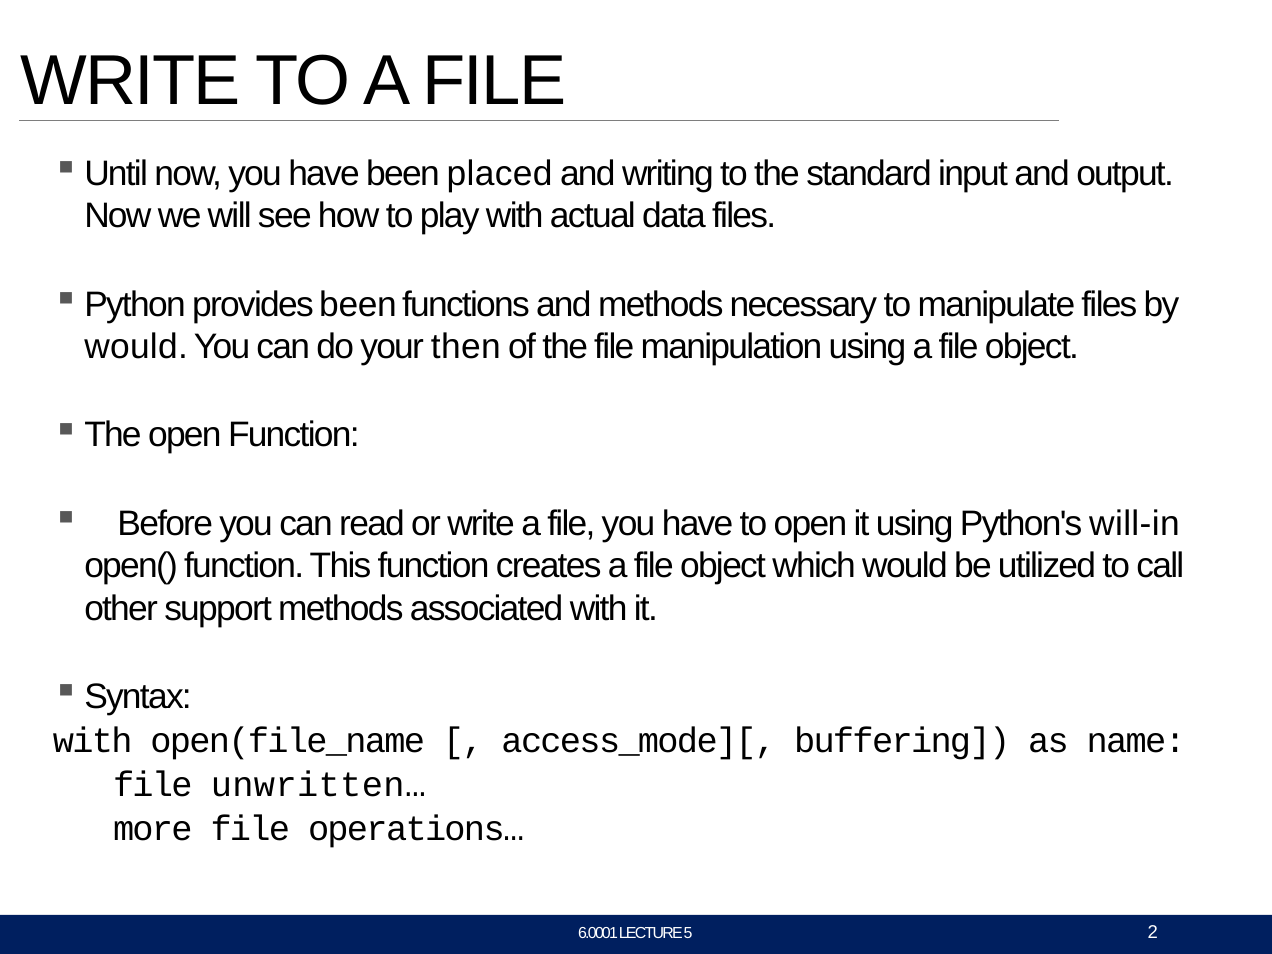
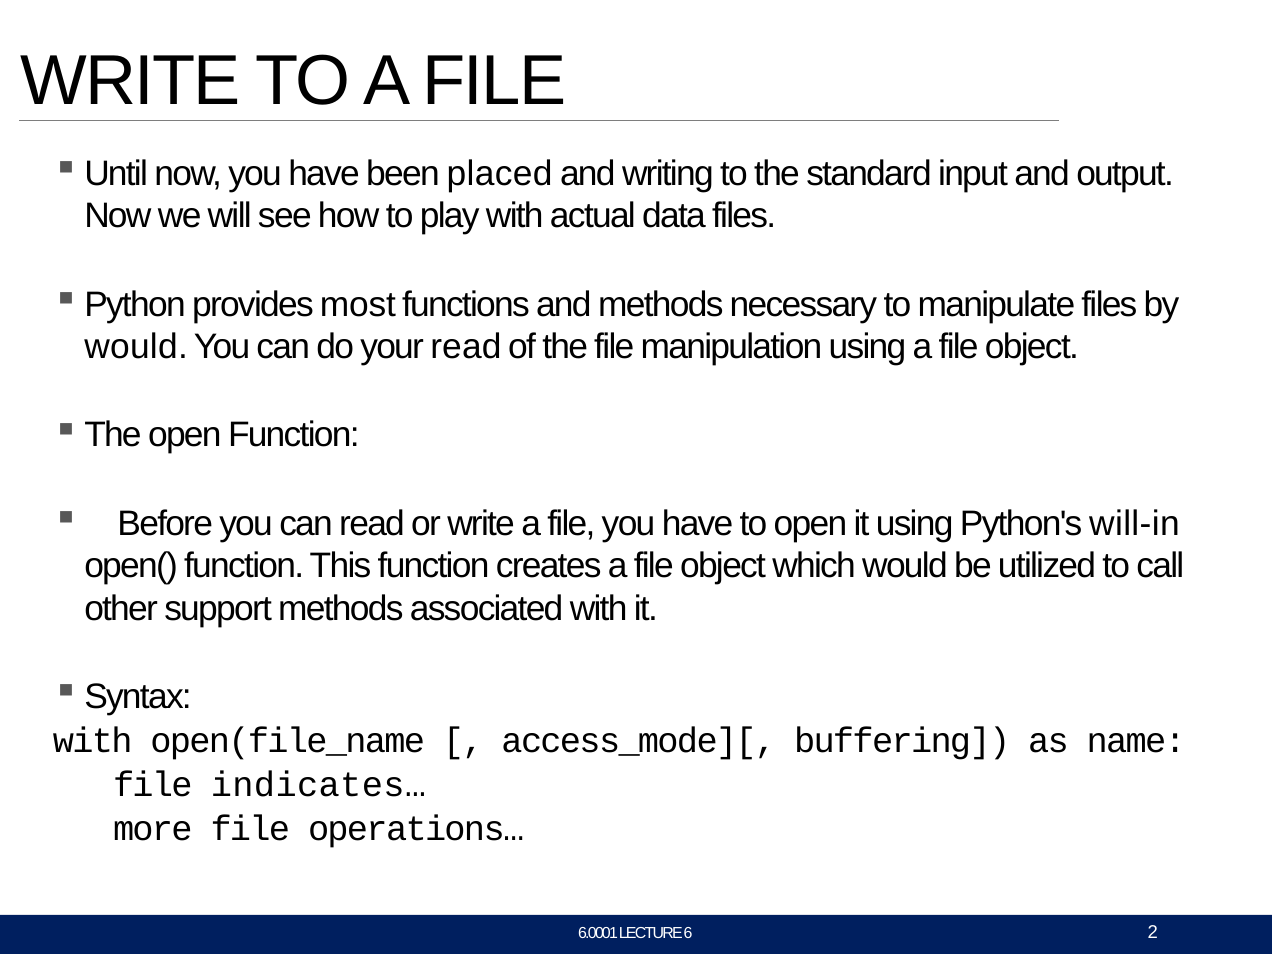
provides been: been -> most (358, 305)
your then: then -> read (466, 347)
unwritten…: unwritten… -> indicates… (318, 785)
5: 5 -> 6 (688, 933)
